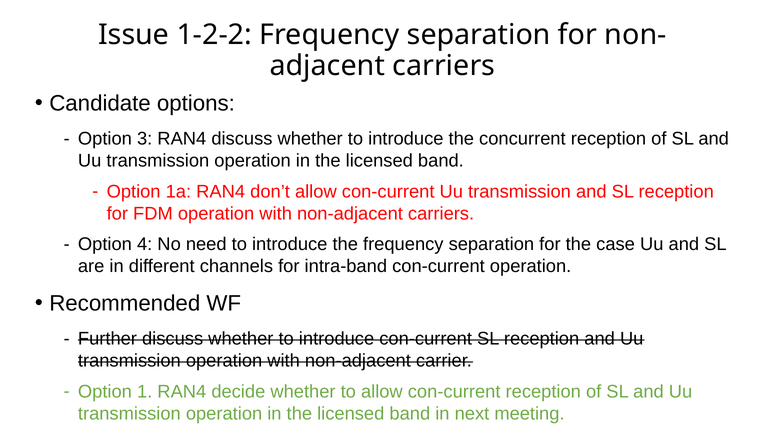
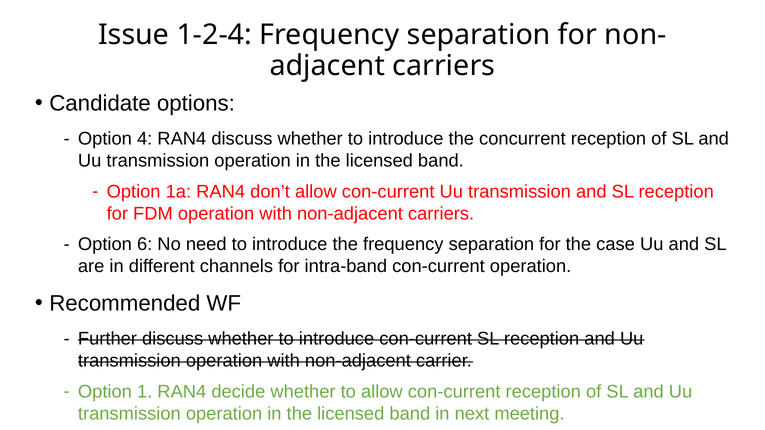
1-2-2: 1-2-2 -> 1-2-4 (214, 35)
3: 3 -> 4 (145, 139)
4: 4 -> 6 (145, 244)
